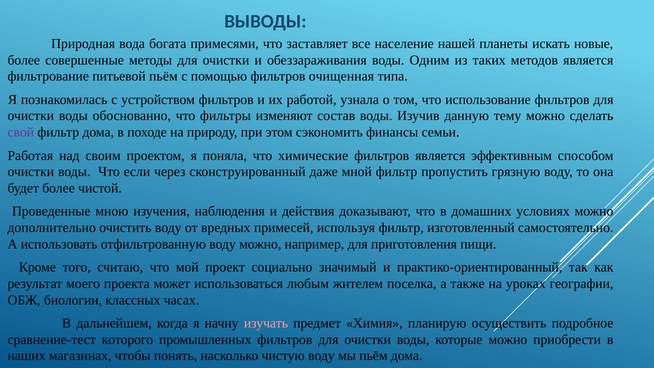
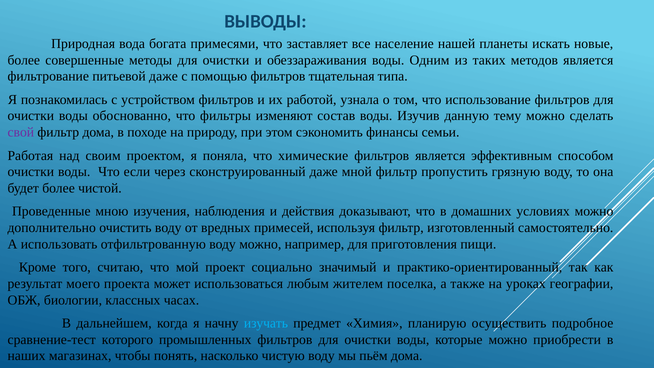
питьевой пьём: пьём -> даже (163, 76)
очищенная: очищенная -> тщательная (342, 76)
изучать colour: pink -> light blue (266, 323)
